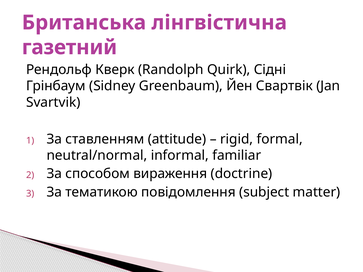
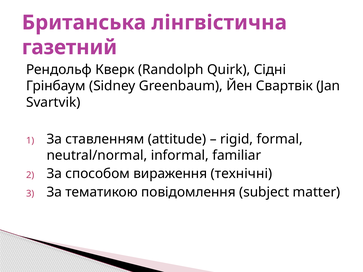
doctrine: doctrine -> технічні (241, 174)
